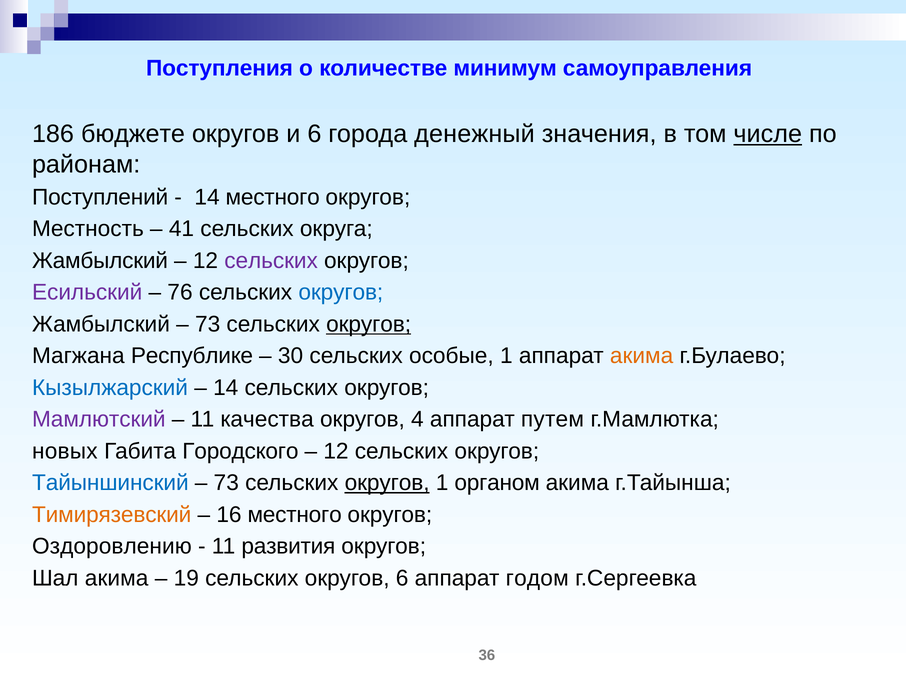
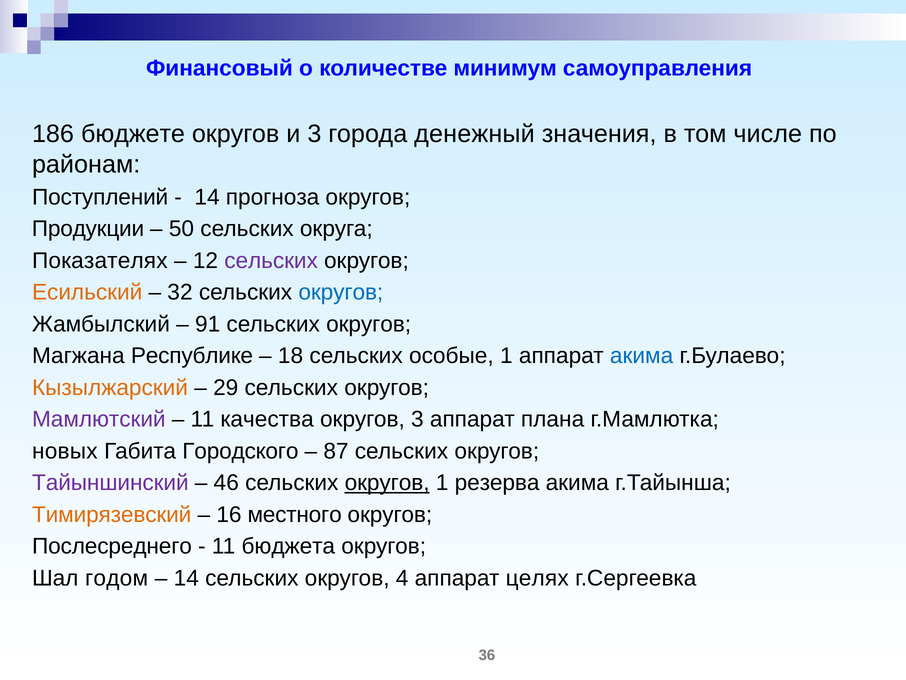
Поступления: Поступления -> Финансовый (219, 68)
и 6: 6 -> 3 (314, 134)
числе underline: present -> none (768, 134)
14 местного: местного -> прогноза (273, 197)
Местность: Местность -> Продукции (88, 229)
41: 41 -> 50 (181, 229)
Жамбылский: Жамбылский -> Показателях (100, 261)
Есильский colour: purple -> orange (87, 292)
76: 76 -> 32 (180, 292)
73: 73 -> 91 (208, 324)
округов underline: present -> none (369, 324)
30: 30 -> 18 (291, 356)
акима colour: orange -> blue (642, 356)
Кызылжарский colour: blue -> orange (110, 387)
14: 14 -> 29 (226, 387)
округов 4: 4 -> 3 (417, 419)
путем: путем -> плана (553, 419)
12: 12 -> 87 (336, 451)
Тайыншинский colour: blue -> purple (110, 483)
73: 73 -> 46 (226, 483)
органом: органом -> резерва (497, 483)
Оздоровлению: Оздоровлению -> Послесреднего (112, 546)
развития: развития -> бюджета (288, 546)
Шал акима: акима -> годом (117, 578)
19: 19 -> 14 (186, 578)
округов 6: 6 -> 4 (402, 578)
годом: годом -> целях (537, 578)
